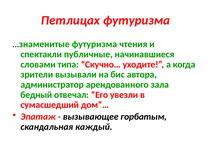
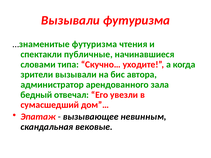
Петлицах: Петлицах -> Вызывали (70, 20)
горбатым: горбатым -> невинным (143, 117)
каждый: каждый -> вековые (94, 127)
